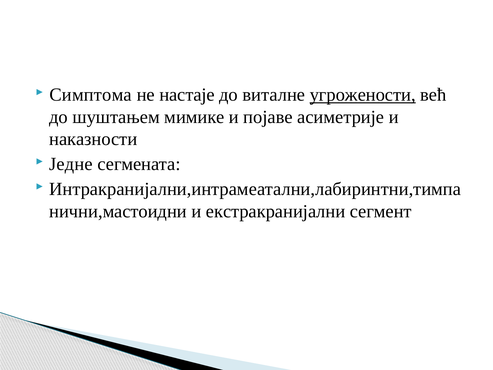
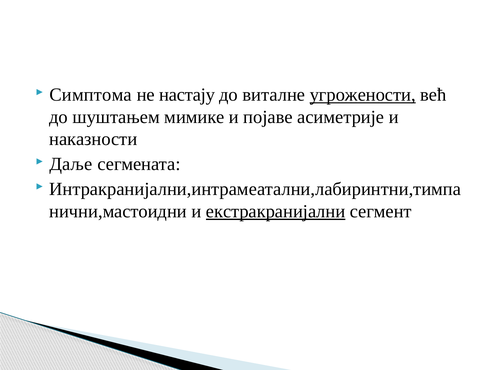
настаје: настаје -> настају (187, 95)
Једне: Једне -> Даље (71, 164)
екстракранијални underline: none -> present (276, 211)
